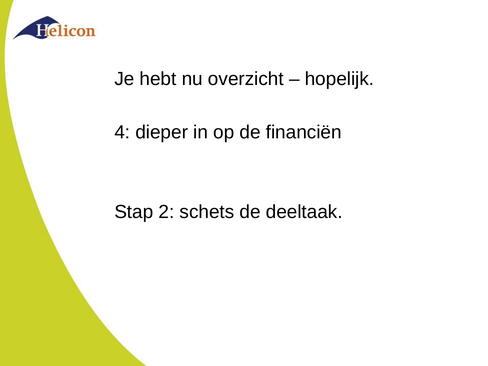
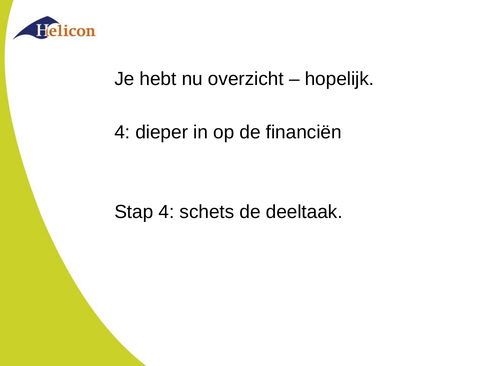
Stap 2: 2 -> 4 (166, 212)
